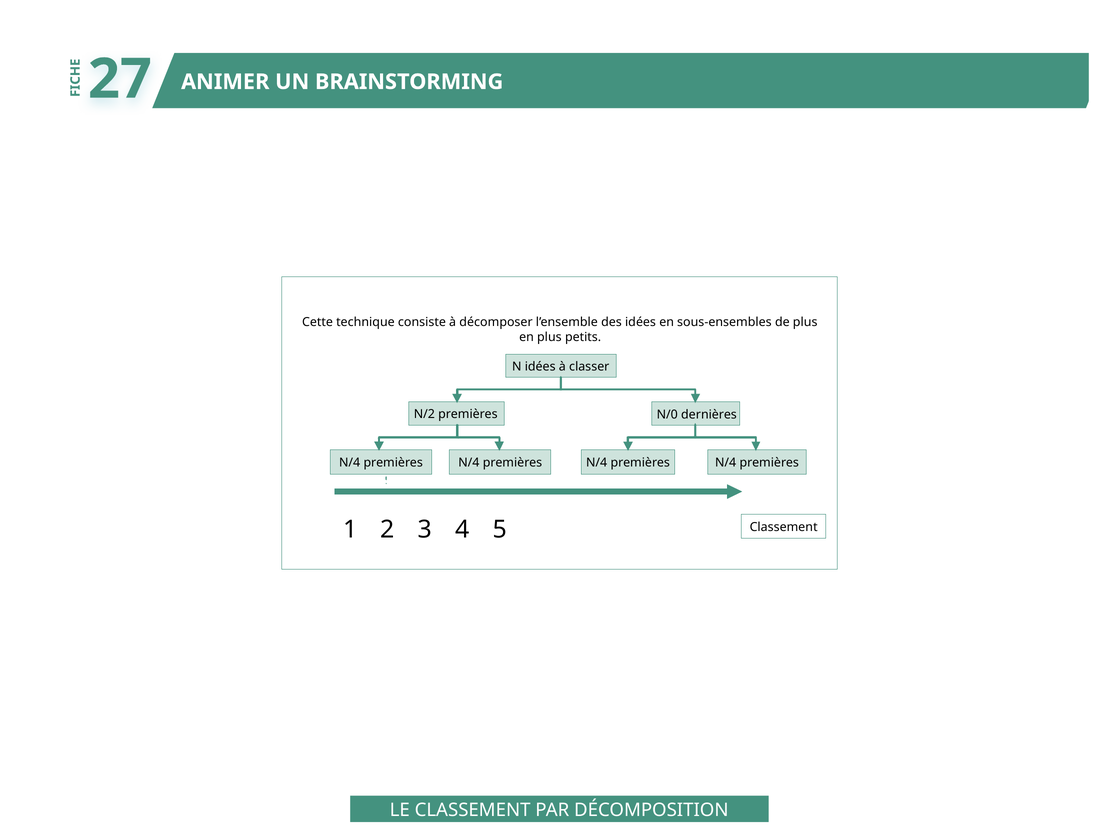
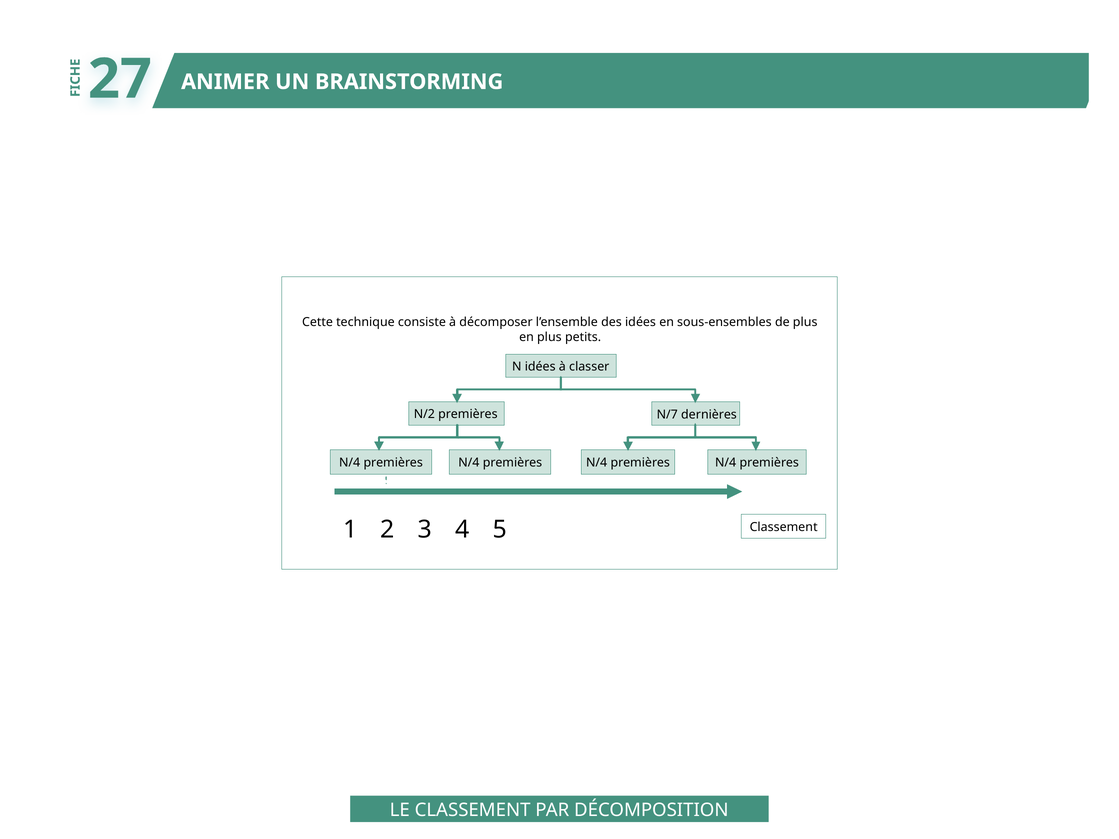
N/0: N/0 -> N/7 (667, 415)
